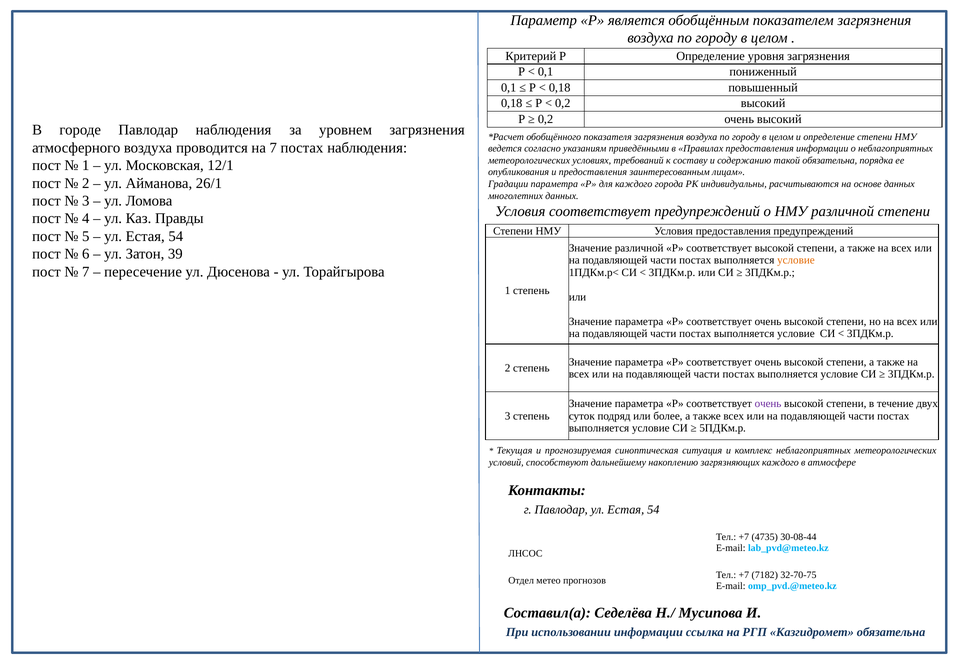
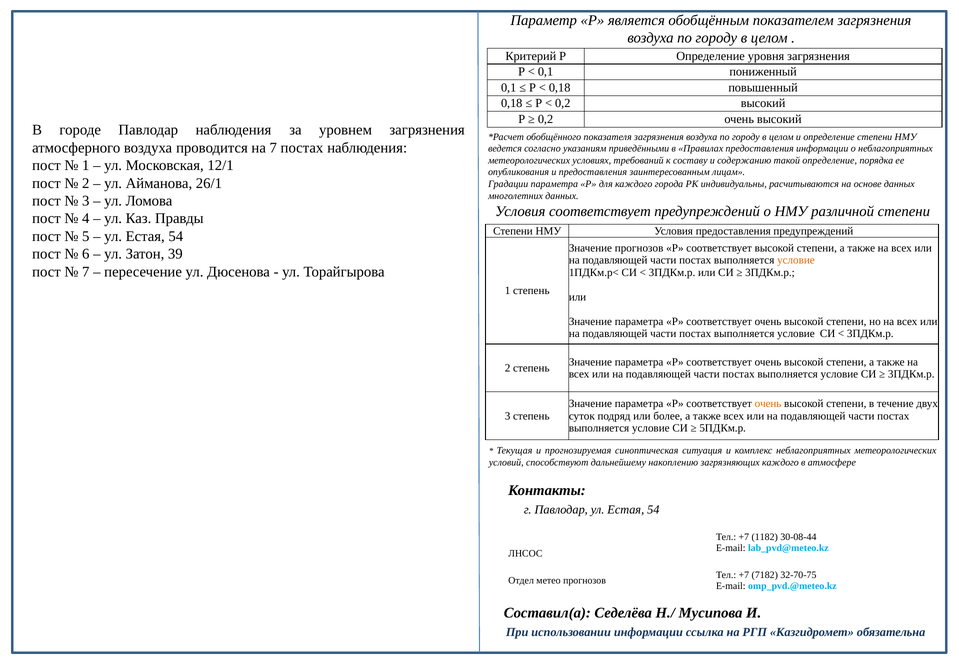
такой обязательна: обязательна -> определение (830, 160)
Значение различной: различной -> прогнозов (639, 248)
очень colour: purple -> orange (768, 404)
4735: 4735 -> 1182 (765, 537)
